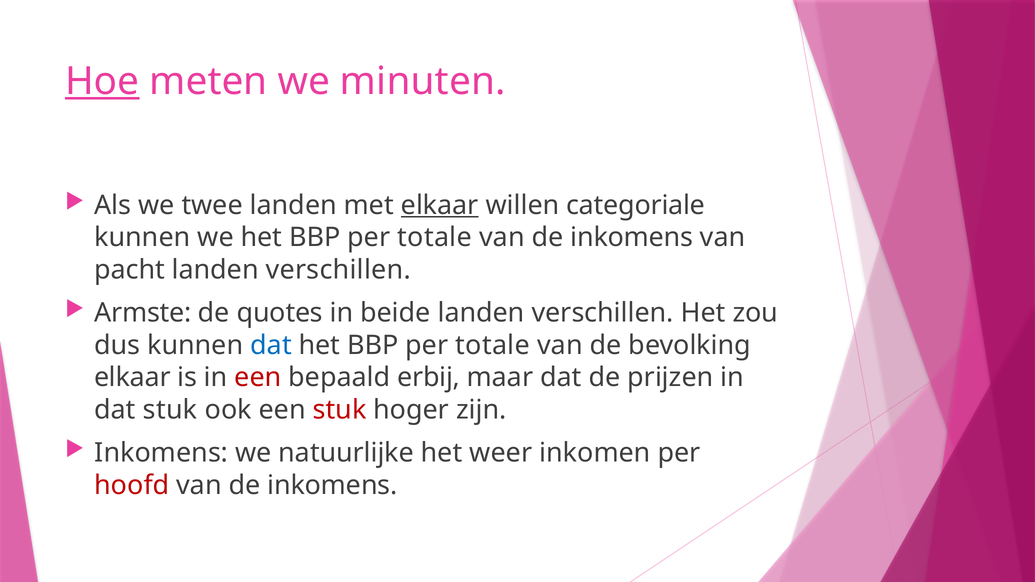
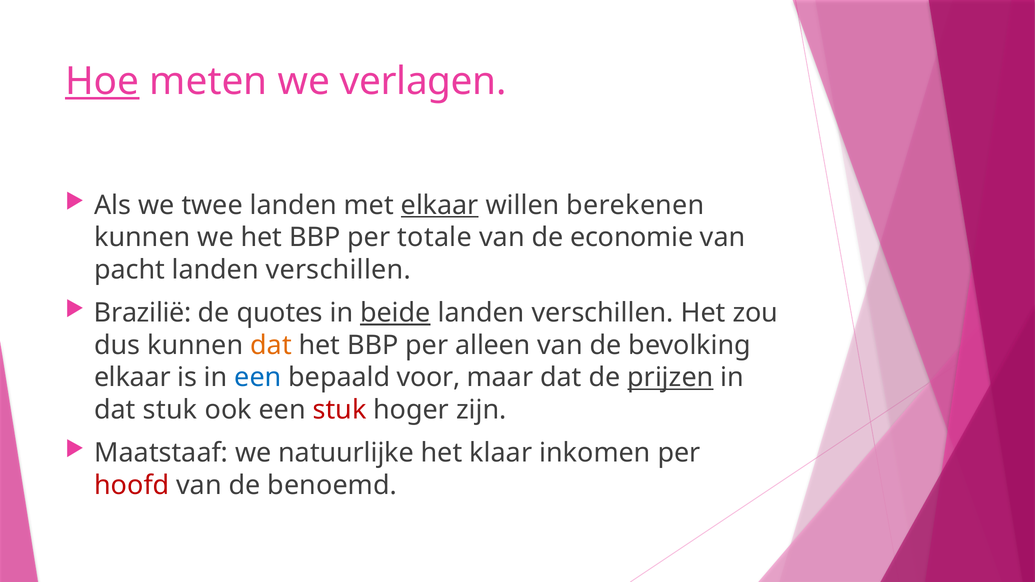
minuten: minuten -> verlagen (423, 82)
categoriale: categoriale -> berekenen (635, 205)
inkomens: inkomens -> economie (632, 238)
Armste: Armste -> Brazilië (143, 313)
beide underline: none -> present (395, 313)
dat colour: blue -> orange (271, 345)
totale: totale -> alleen (493, 345)
een colour: red -> blue (258, 378)
erbij: erbij -> voor (429, 378)
prijzen underline: none -> present (670, 378)
Inkomens: Inkomens -> Maatstaaf (161, 453)
weer: weer -> klaar (501, 453)
inkomens: inkomens -> benoemd (332, 485)
